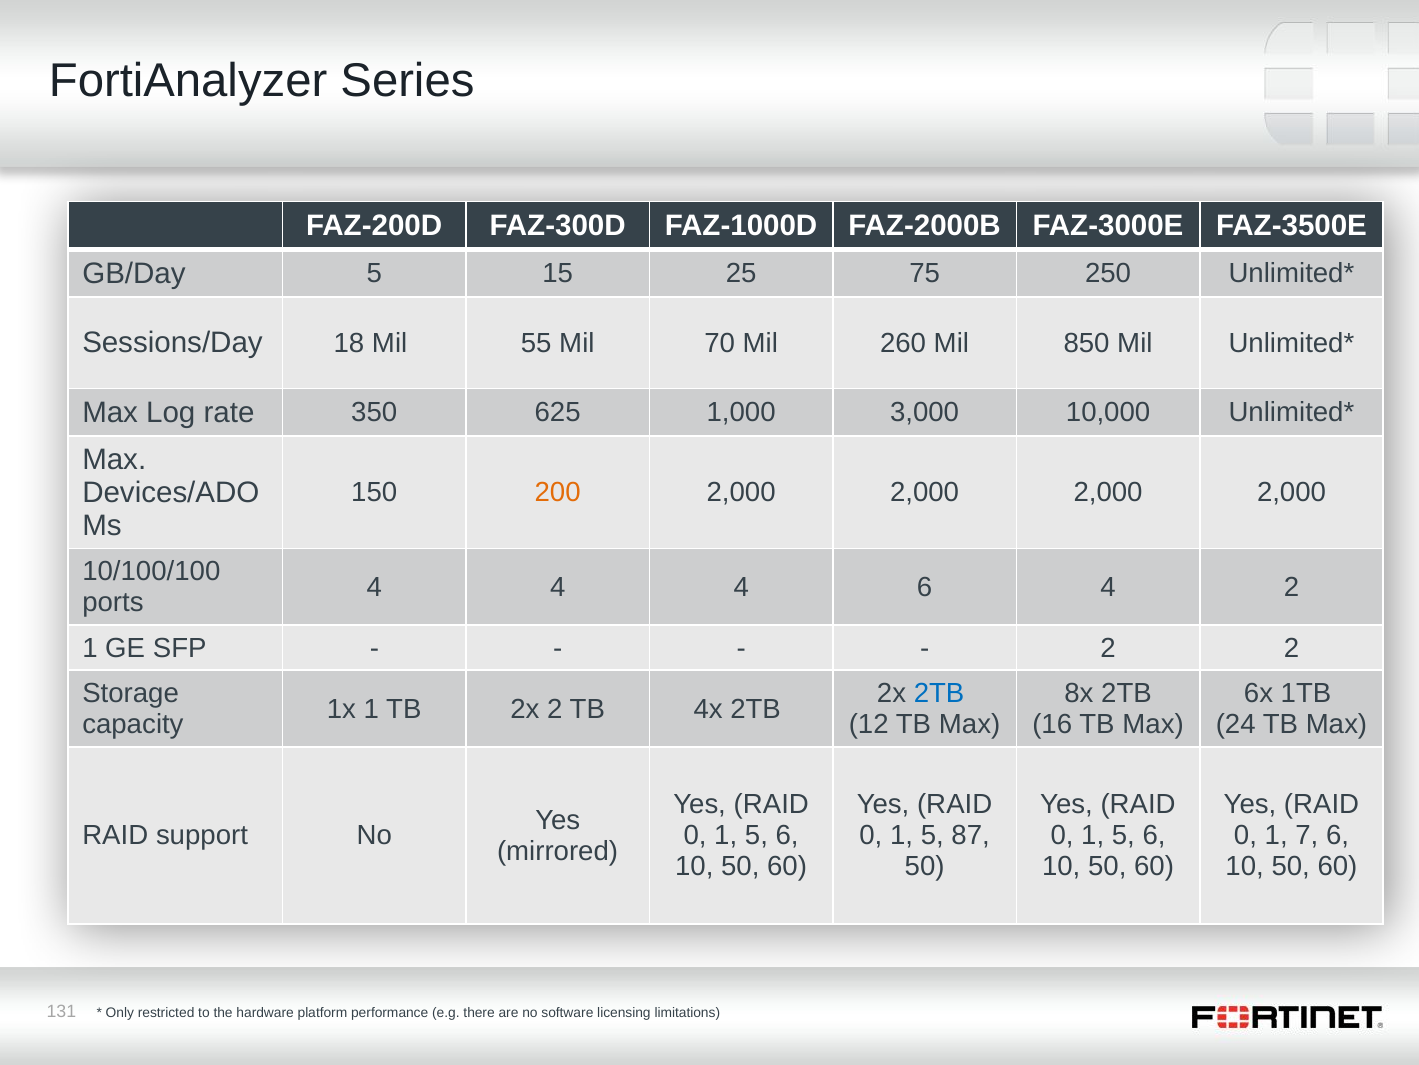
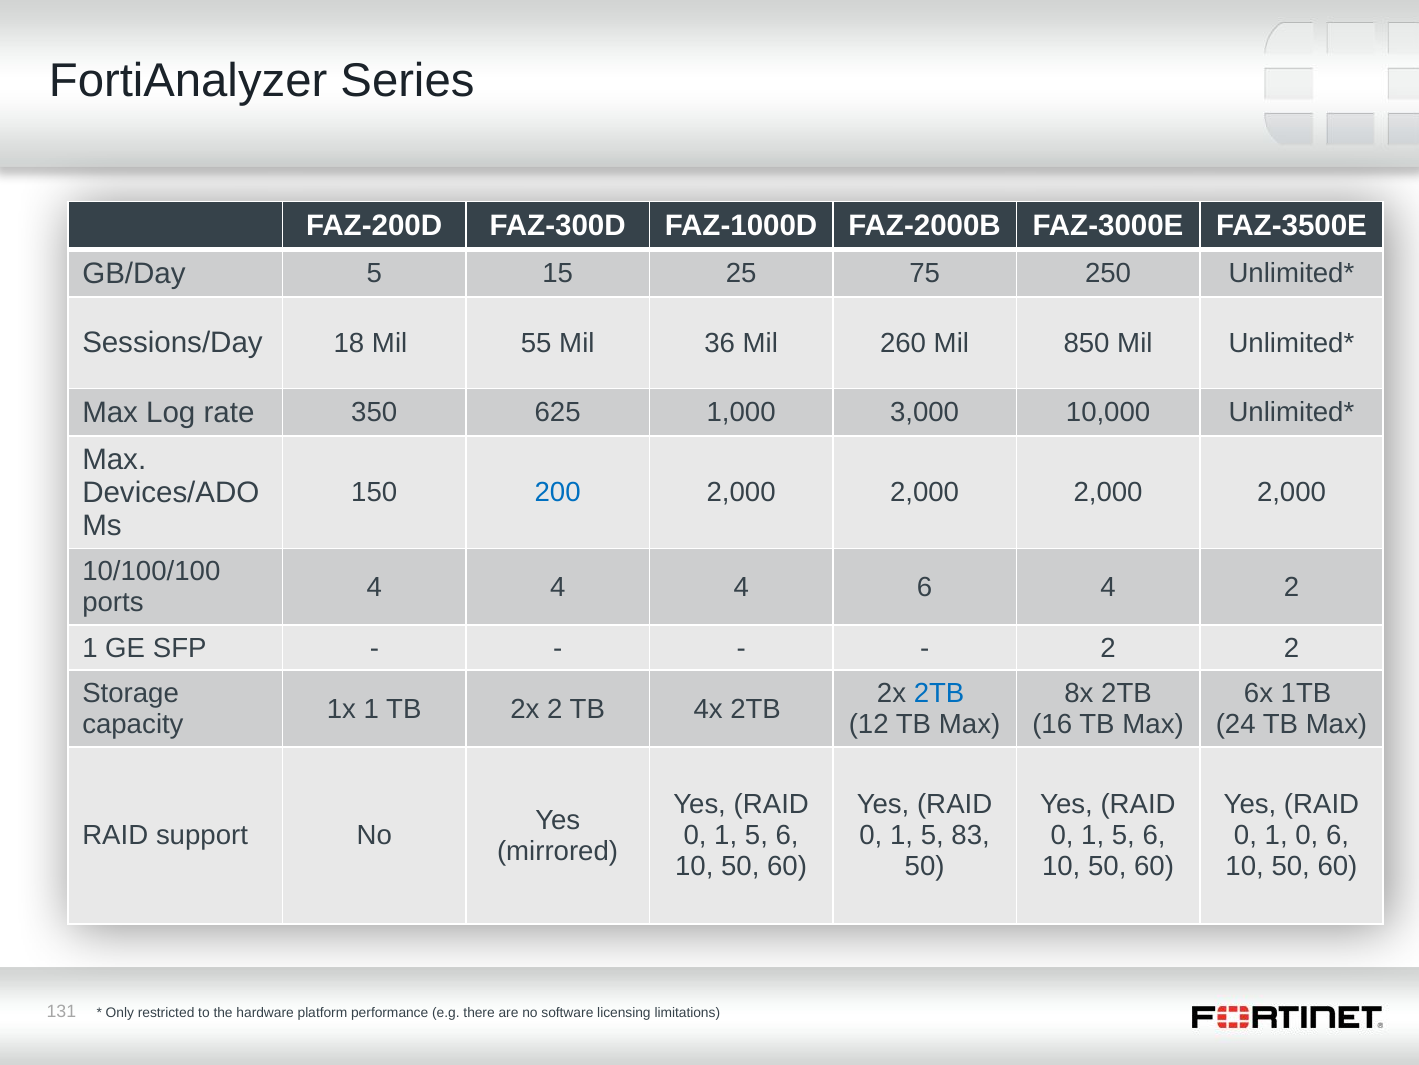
70: 70 -> 36 (720, 343)
200 colour: orange -> blue (558, 492)
87: 87 -> 83 (971, 835)
1 7: 7 -> 0 (1307, 835)
